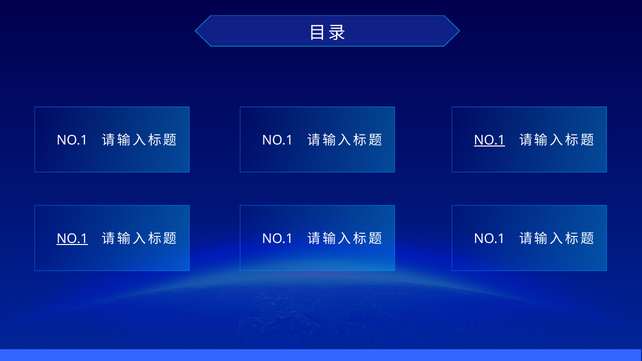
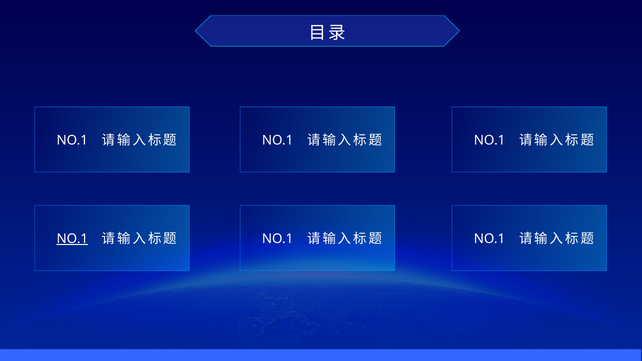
NO.1 underline: present -> none (490, 140)
